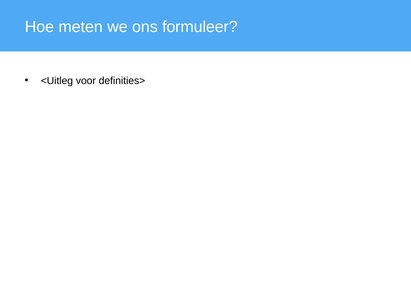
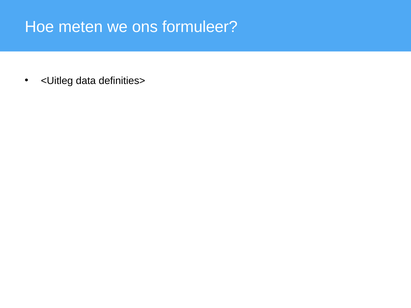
voor: voor -> data (86, 81)
